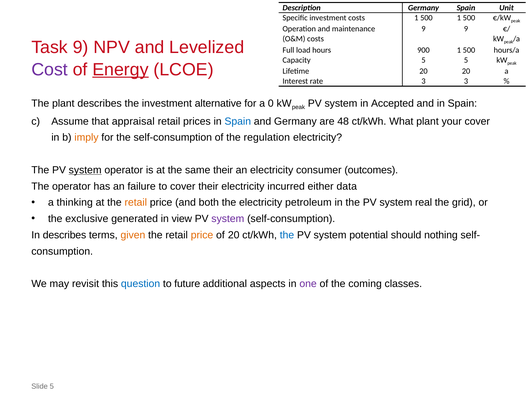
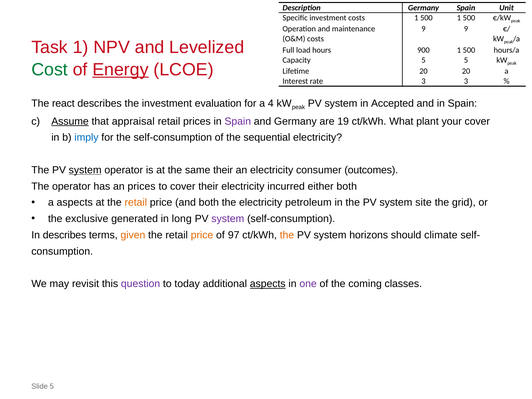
Task 9: 9 -> 1 (81, 47)
Cost colour: purple -> green (50, 70)
The plant: plant -> react (63, 103)
alternative: alternative -> evaluation (218, 103)
0: 0 -> 4 (271, 103)
Assume underline: none -> present (70, 121)
Spain colour: blue -> purple (238, 121)
48: 48 -> 19 (343, 121)
imply colour: orange -> blue (86, 138)
regulation: regulation -> sequential (267, 138)
an failure: failure -> prices (142, 186)
either data: data -> both (347, 186)
a thinking: thinking -> aspects (75, 203)
real: real -> site (424, 203)
view: view -> long (182, 219)
of 20: 20 -> 97 (234, 235)
the colour: blue -> orange (287, 235)
potential: potential -> horizons (369, 235)
nothing: nothing -> climate (441, 235)
question colour: blue -> purple (141, 284)
future: future -> today (187, 284)
aspects underline: none -> present (268, 284)
